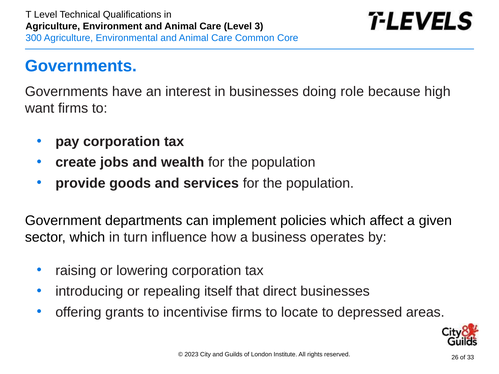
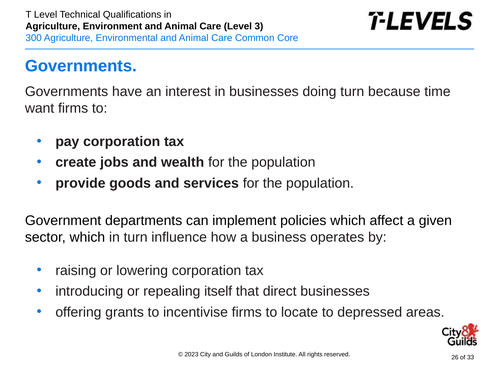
doing role: role -> turn (352, 92)
high: high -> time (437, 92)
